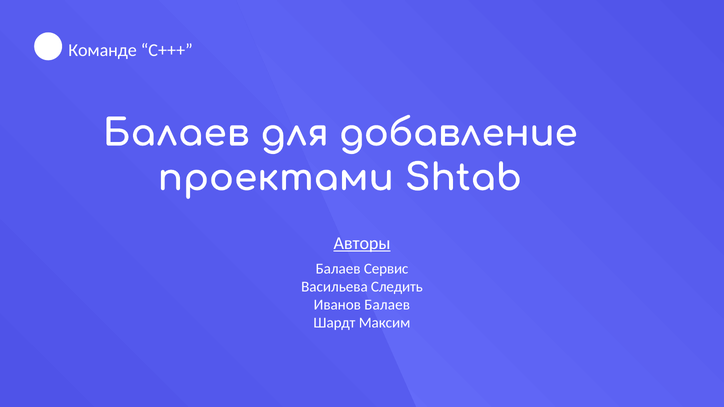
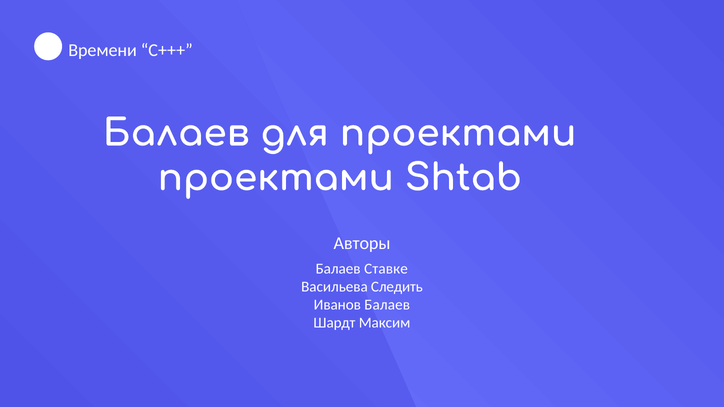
Команде: Команде -> Времени (103, 50)
для добавление: добавление -> проектами (458, 133)
Авторы underline: present -> none (362, 243)
Сервис: Сервис -> Ставке (386, 269)
